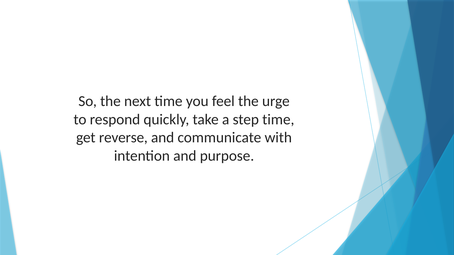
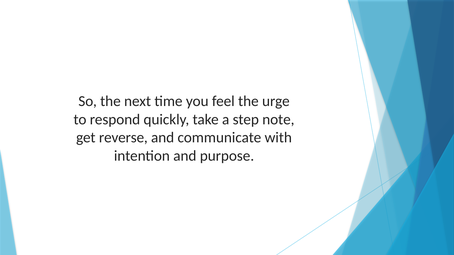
step time: time -> note (278, 120)
